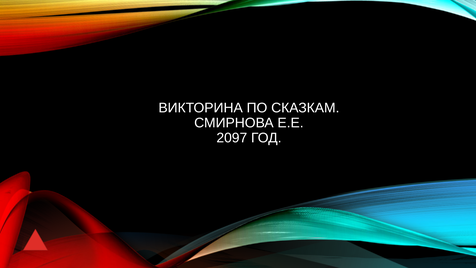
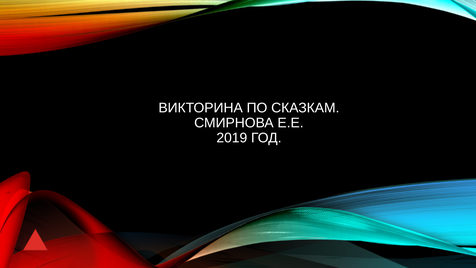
2097: 2097 -> 2019 (232, 138)
